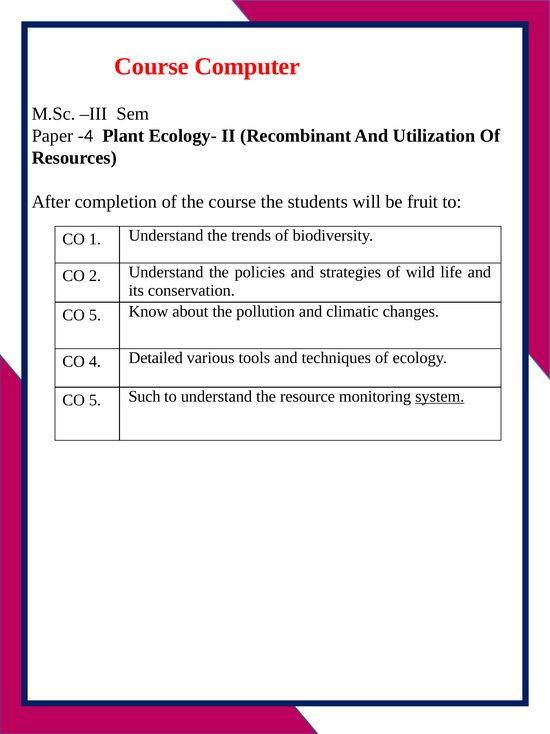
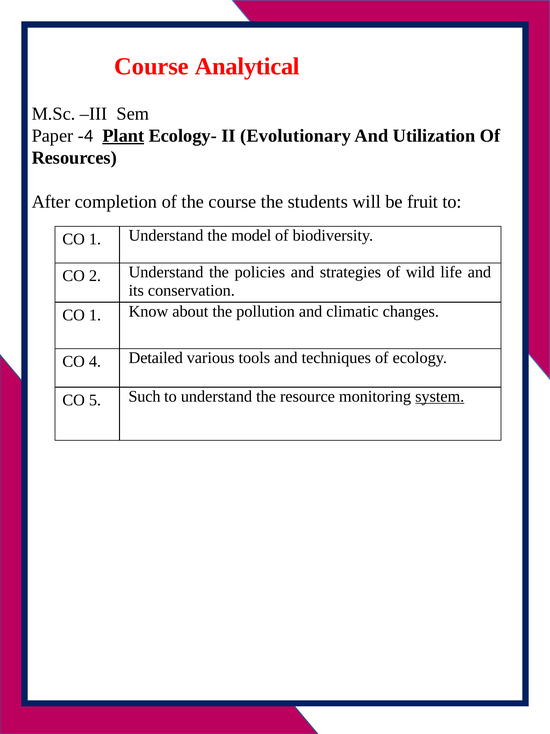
Computer: Computer -> Analytical (247, 66)
Plant underline: none -> present (123, 136)
Recombinant: Recombinant -> Evolutionary (296, 136)
trends: trends -> model (251, 235)
5: 5 -> 1 (95, 315)
